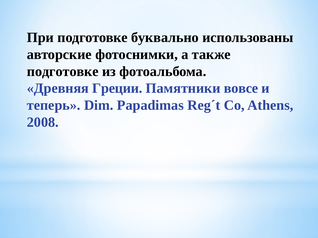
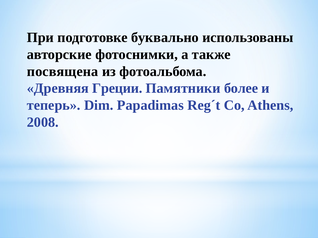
подготовке: подготовке -> посвящена (63, 72)
вовсе: вовсе -> более (241, 89)
